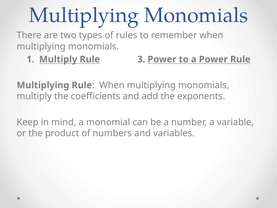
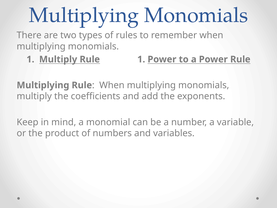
Rule 3: 3 -> 1 (141, 59)
